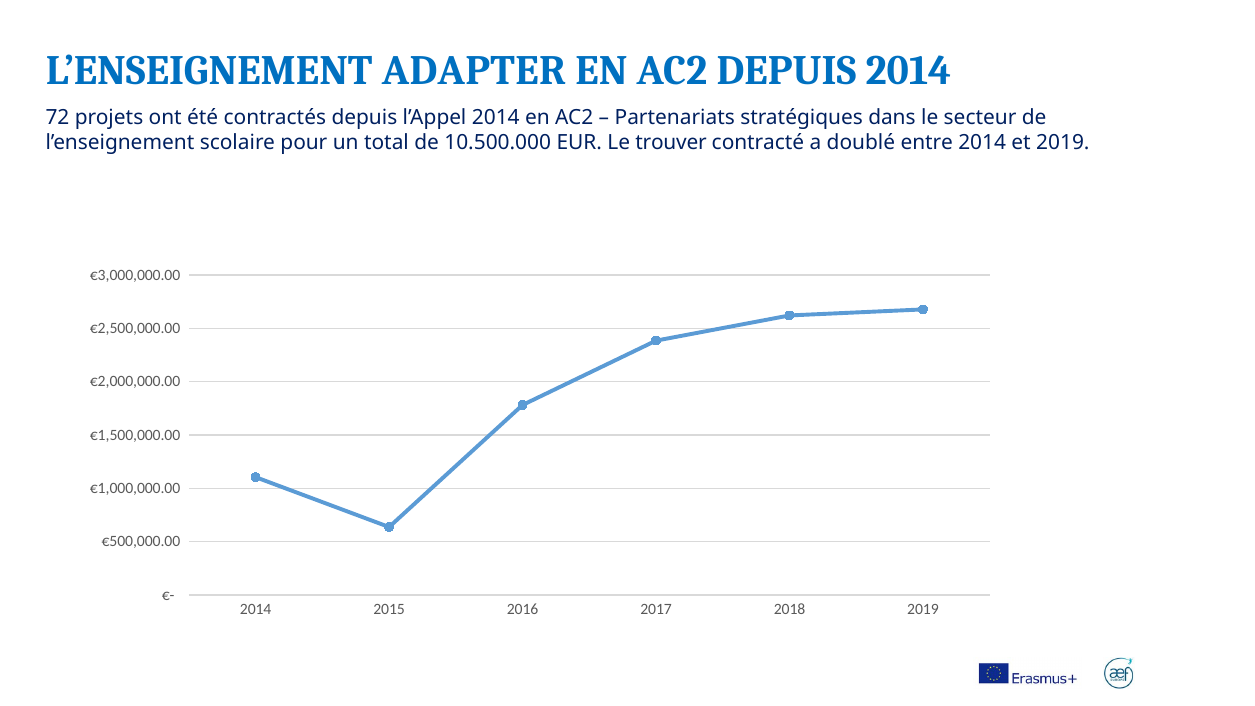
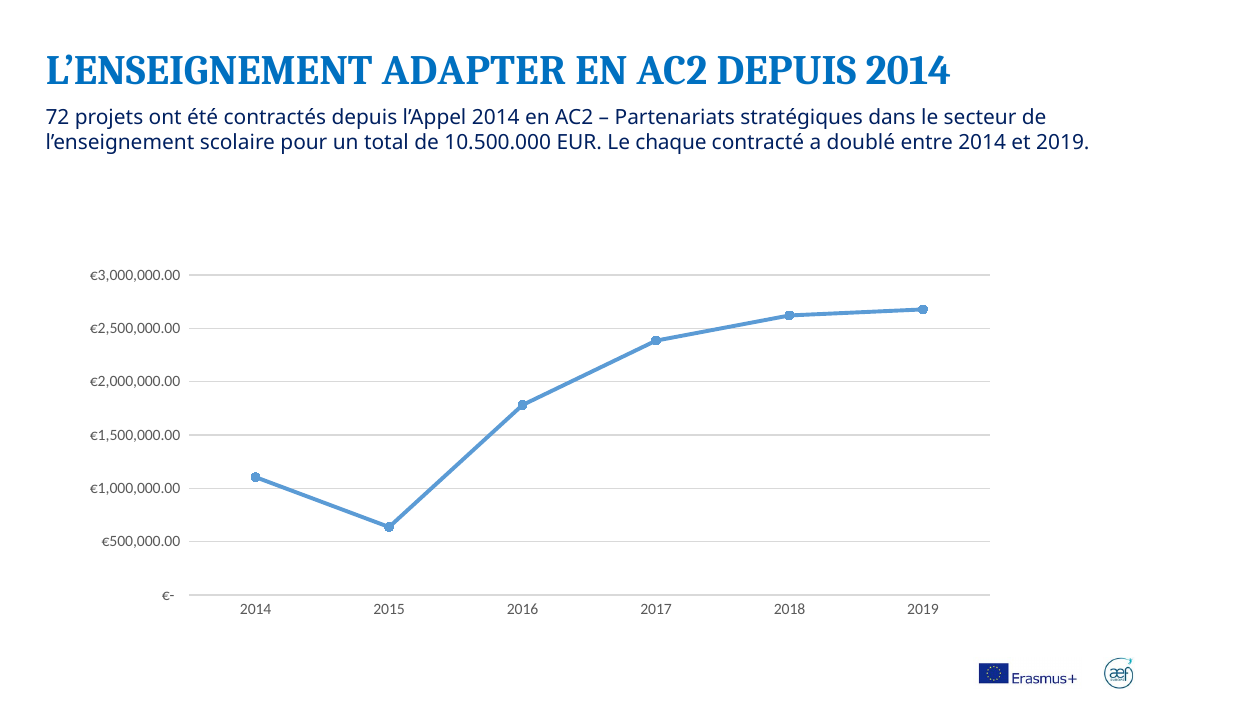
trouver: trouver -> chaque (671, 142)
